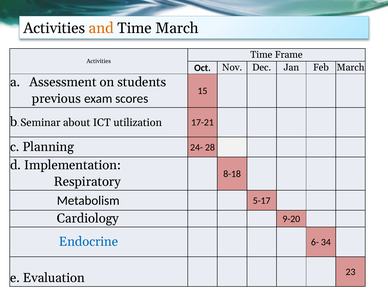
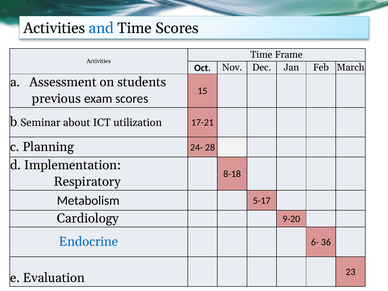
and colour: orange -> blue (101, 28)
Time March: March -> Scores (177, 28)
34: 34 -> 36 (326, 242)
